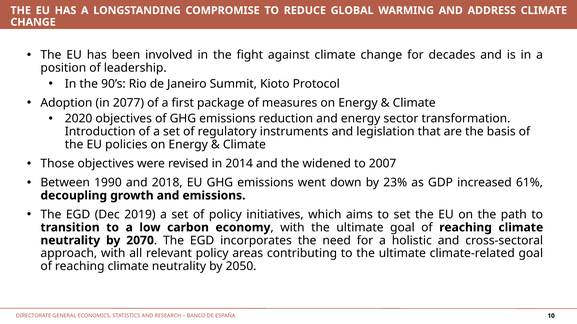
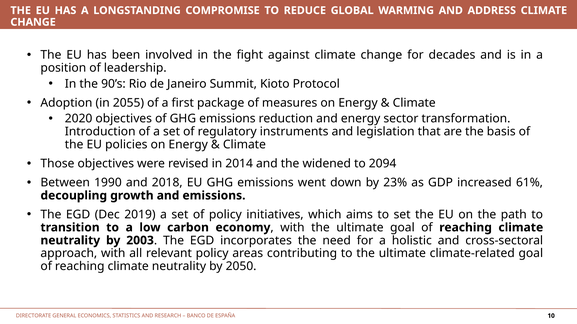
2077: 2077 -> 2055 (128, 103)
2007: 2007 -> 2094 (383, 164)
2070: 2070 -> 2003 (140, 241)
